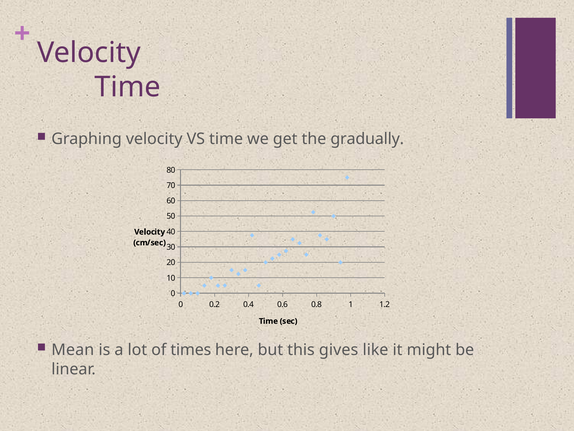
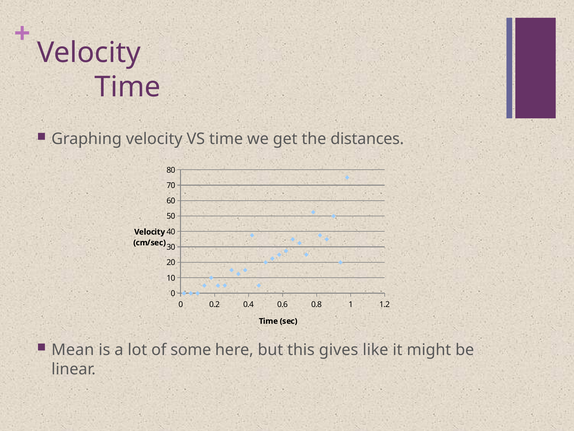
gradually: gradually -> distances (367, 139)
times: times -> some (191, 349)
